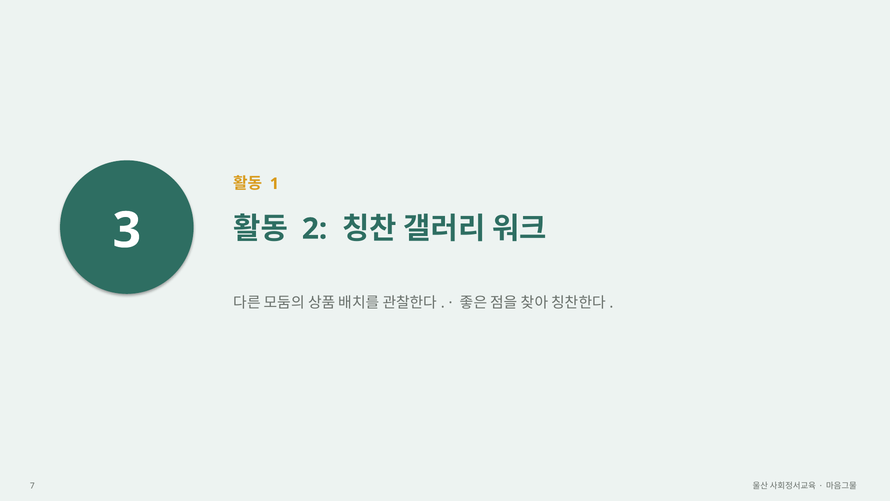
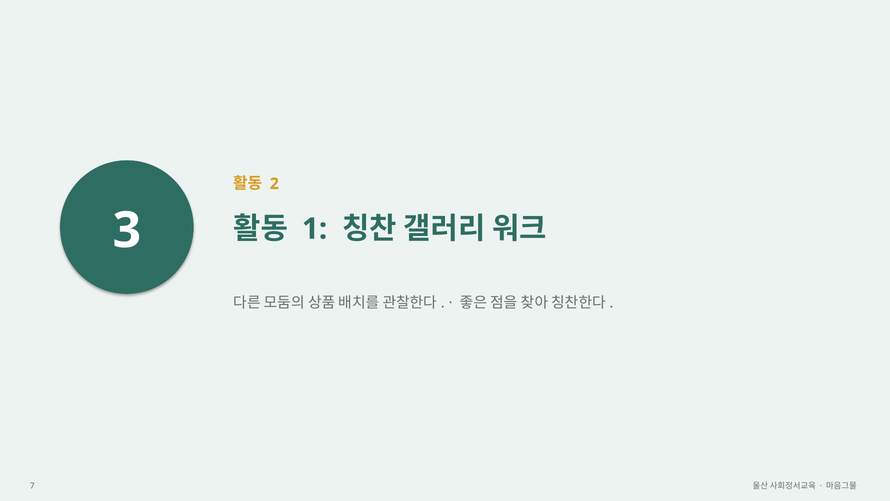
1: 1 -> 2 (274, 184)
2: 2 -> 1 (315, 229)
